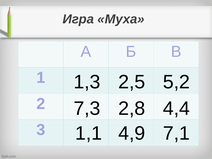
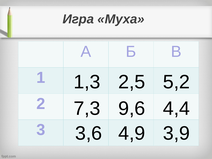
2,8: 2,8 -> 9,6 (132, 108)
1,1: 1,1 -> 3,6 (89, 133)
7,1: 7,1 -> 3,9 (176, 133)
